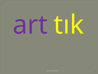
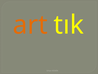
art colour: purple -> orange (30, 25)
